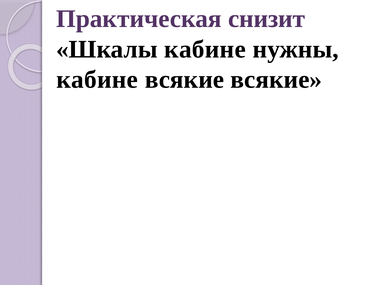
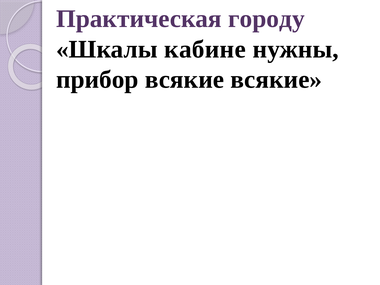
снизит: снизит -> городу (266, 19)
кабине: кабине -> прибор (97, 80)
